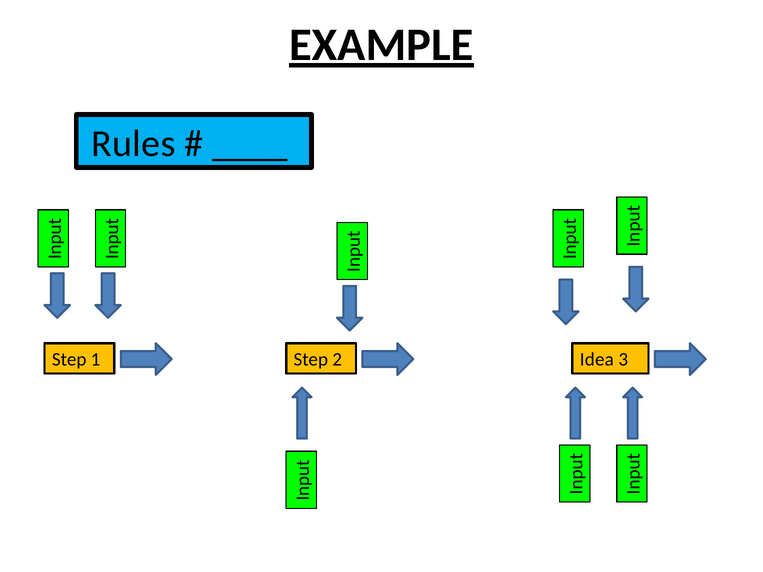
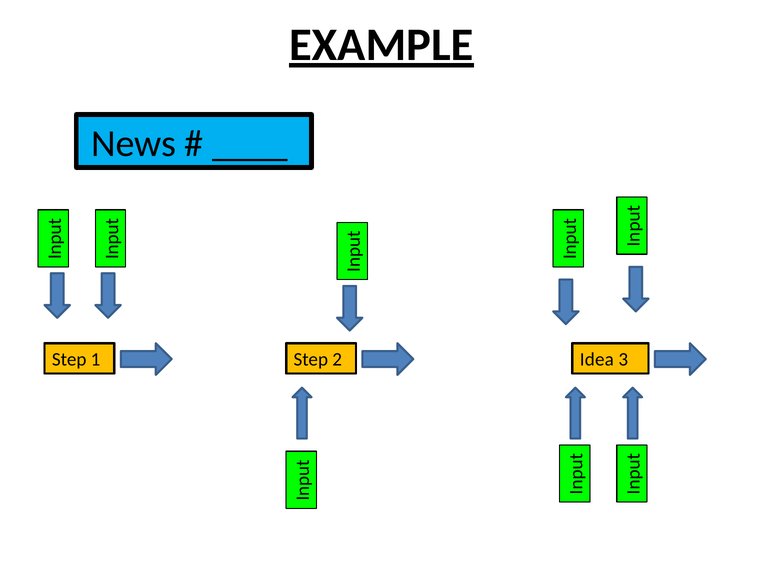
Rules: Rules -> News (134, 144)
